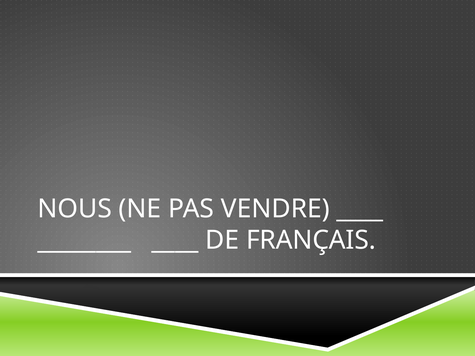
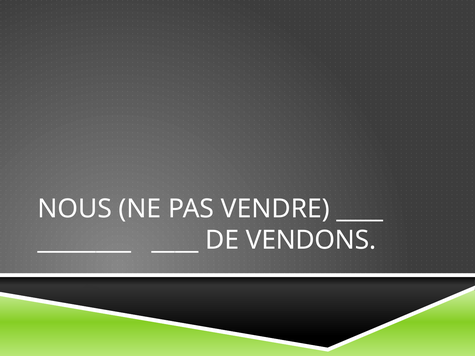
FRANÇAIS: FRANÇAIS -> VENDONS (311, 240)
